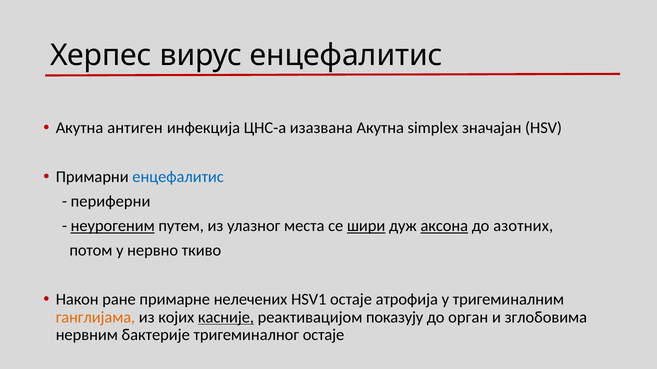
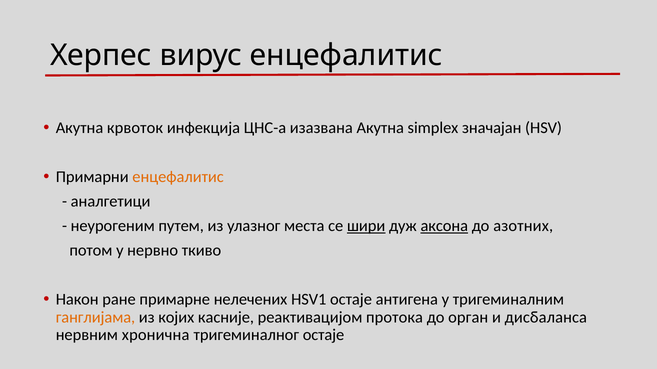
антиген: антиген -> крвоток (135, 128)
енцефалитис colour: blue -> orange (178, 177)
периферни: периферни -> аналгетици (111, 202)
неурогеним underline: present -> none (113, 226)
атрофија: атрофија -> антигена (407, 300)
касније underline: present -> none (226, 318)
показују: показују -> протока (395, 318)
зглобовима: зглобовима -> дисбаланса (546, 318)
бактерије: бактерије -> хронична (156, 335)
